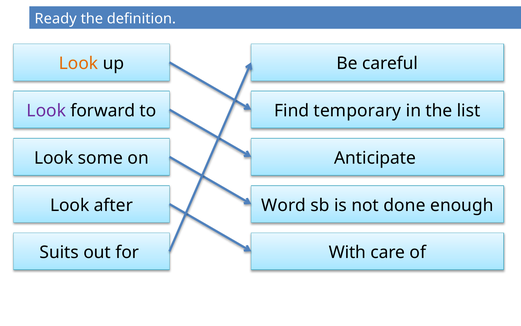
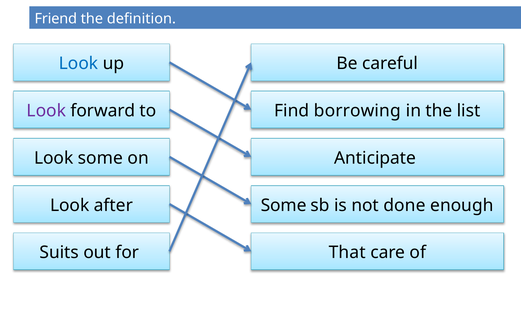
Ready: Ready -> Friend (56, 19)
Look colour: orange -> blue (79, 63)
temporary: temporary -> borrowing (357, 111)
Word: Word -> Some (284, 205)
With: With -> That (347, 252)
